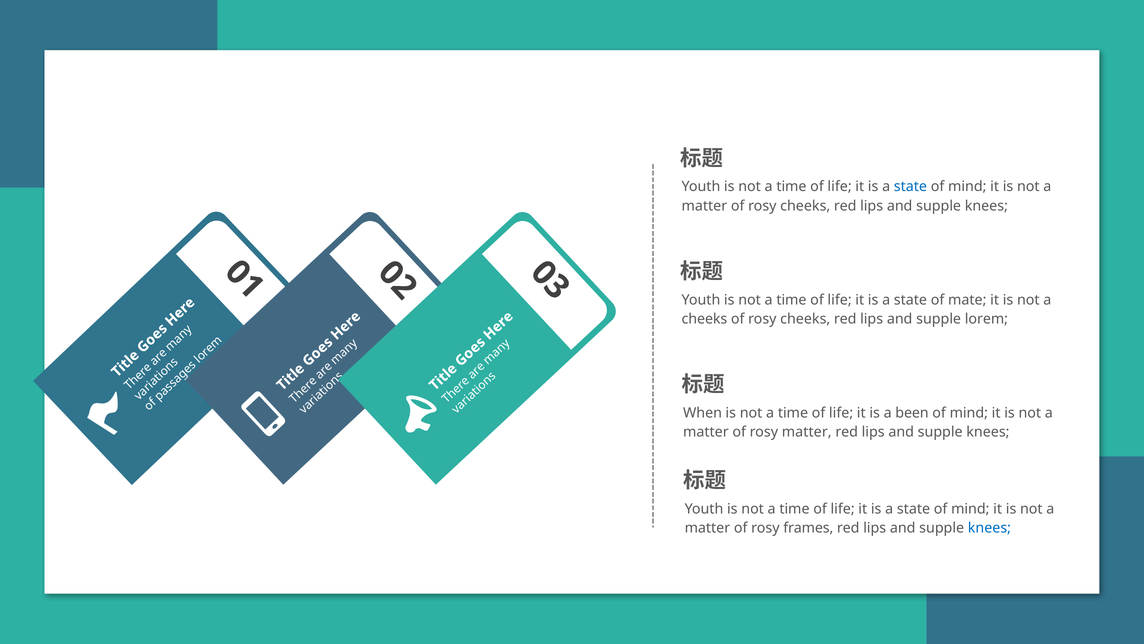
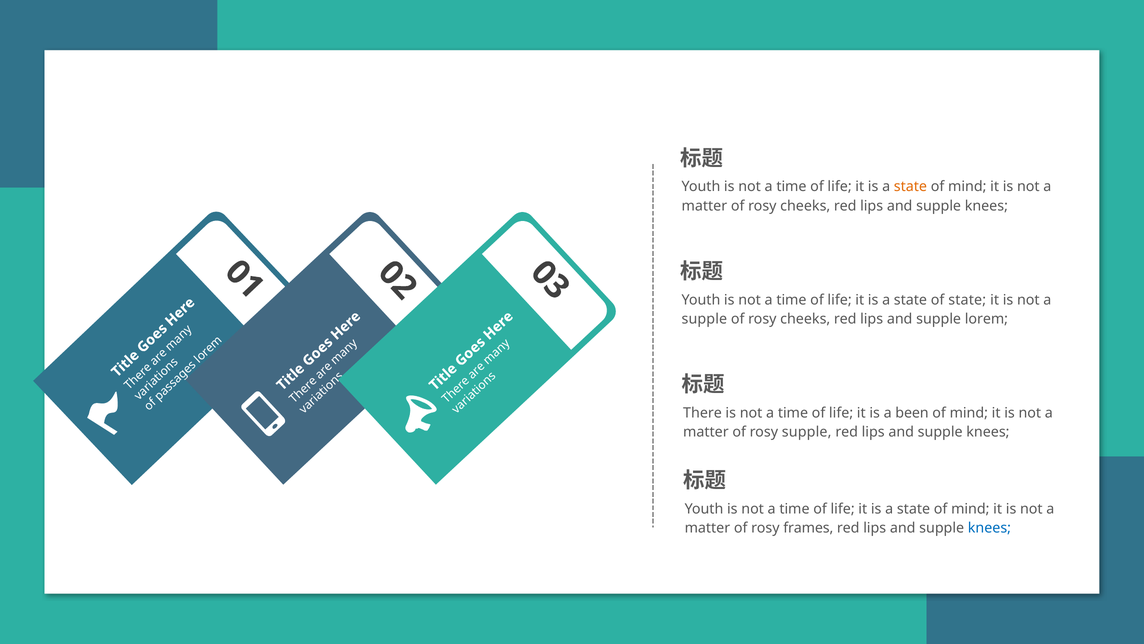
state colour: blue -> orange (910, 187)
of mate: mate -> state (967, 300)
cheeks: cheeks -> supple (704, 319)
When: When -> There (703, 413)
rosy matter: matter -> supple (807, 432)
